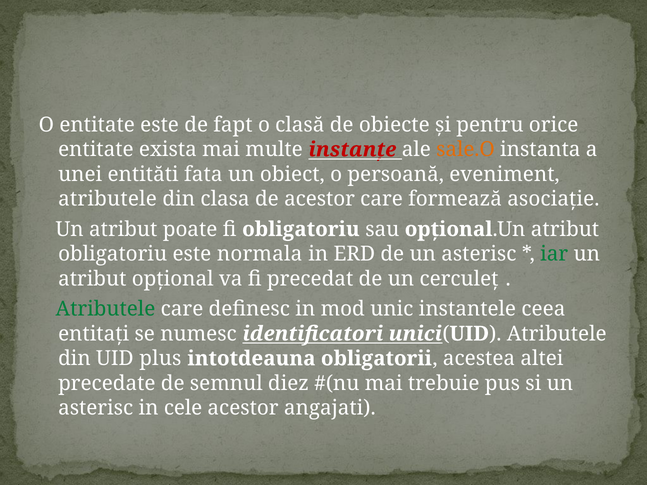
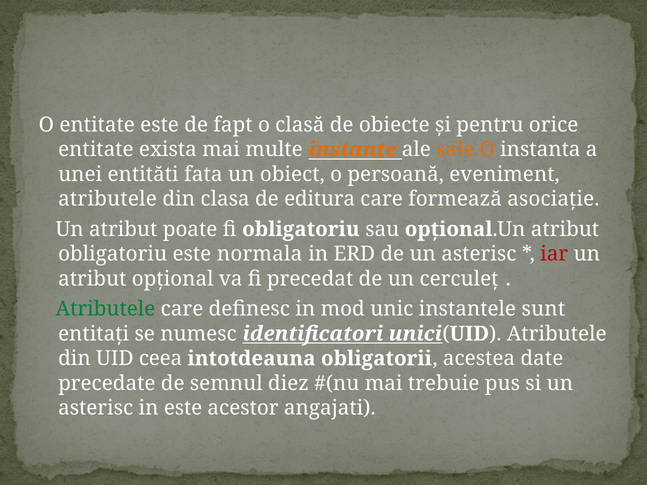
instanţe colour: red -> orange (352, 150)
de acestor: acestor -> editura (320, 199)
iar colour: green -> red (554, 254)
ceea: ceea -> sunt (543, 309)
plus: plus -> ceea (161, 359)
altei: altei -> date (542, 359)
in cele: cele -> este (183, 408)
